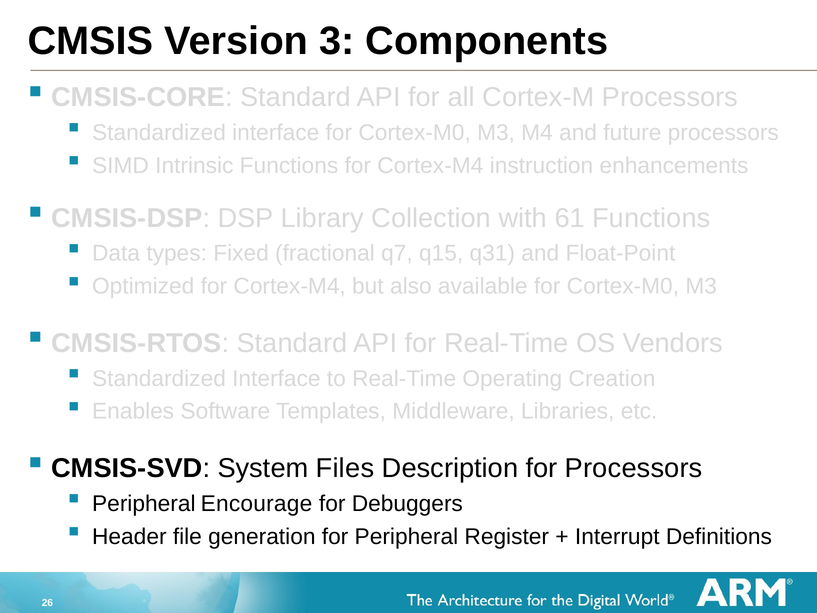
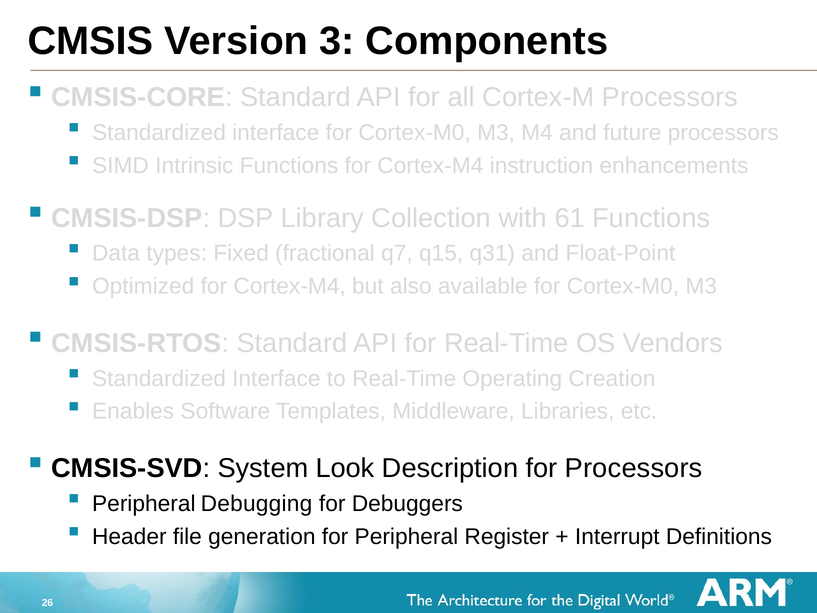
Files: Files -> Look (345, 468)
Encourage: Encourage -> Debugging (257, 503)
